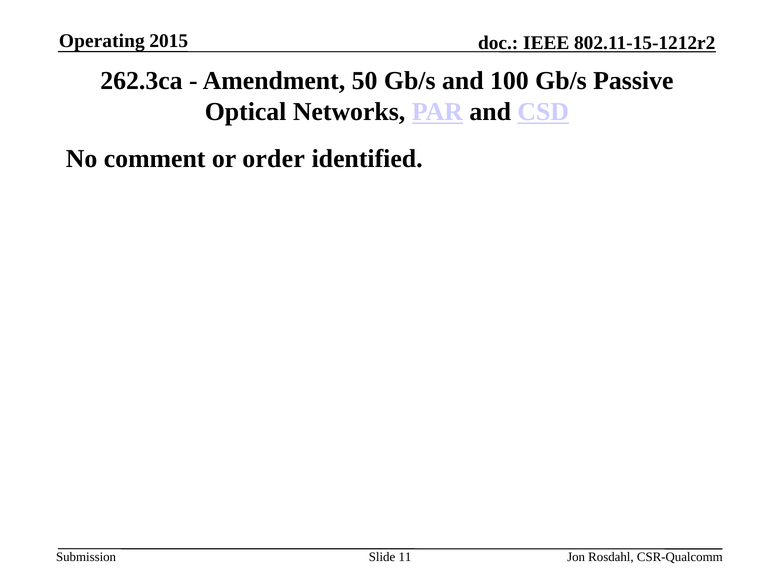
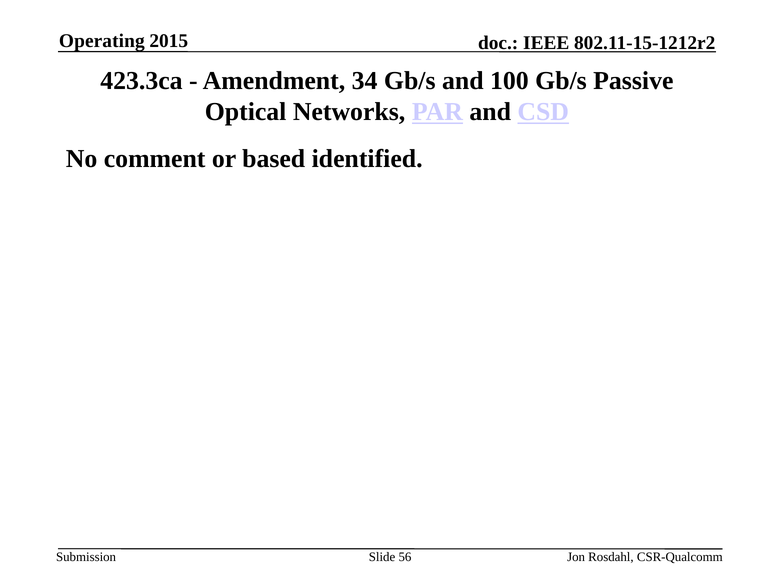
262.3ca: 262.3ca -> 423.3ca (141, 81)
50: 50 -> 34 (365, 81)
order: order -> based (274, 158)
11: 11 -> 56 (405, 557)
